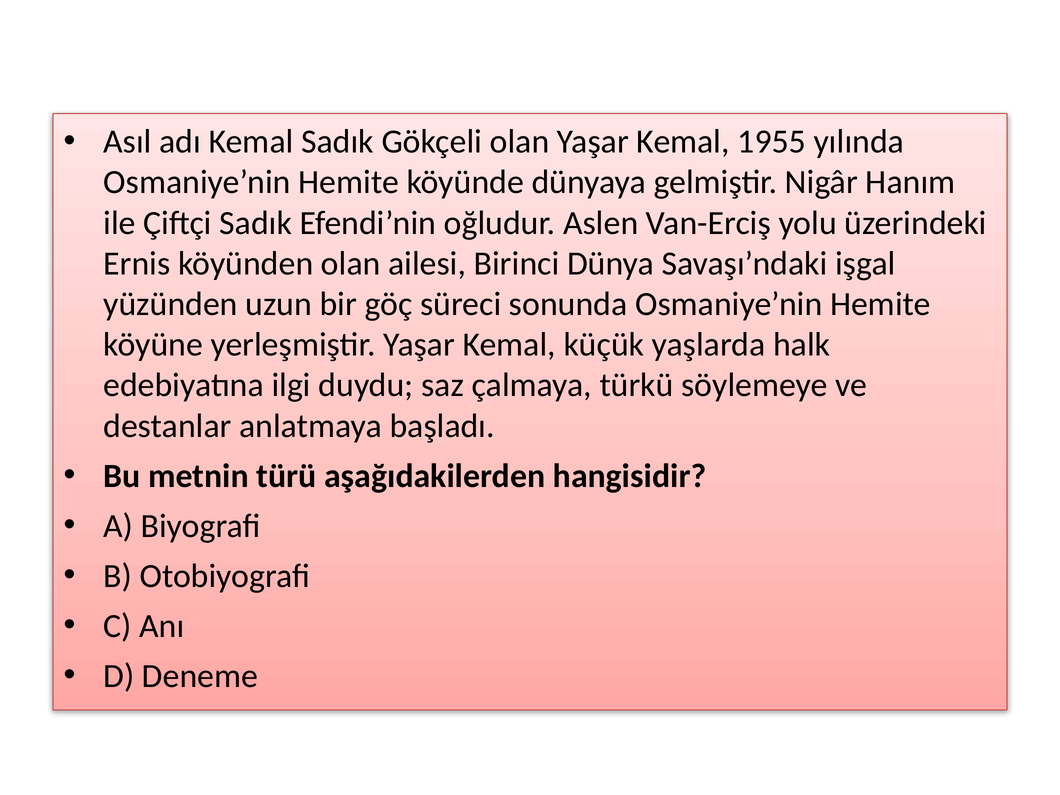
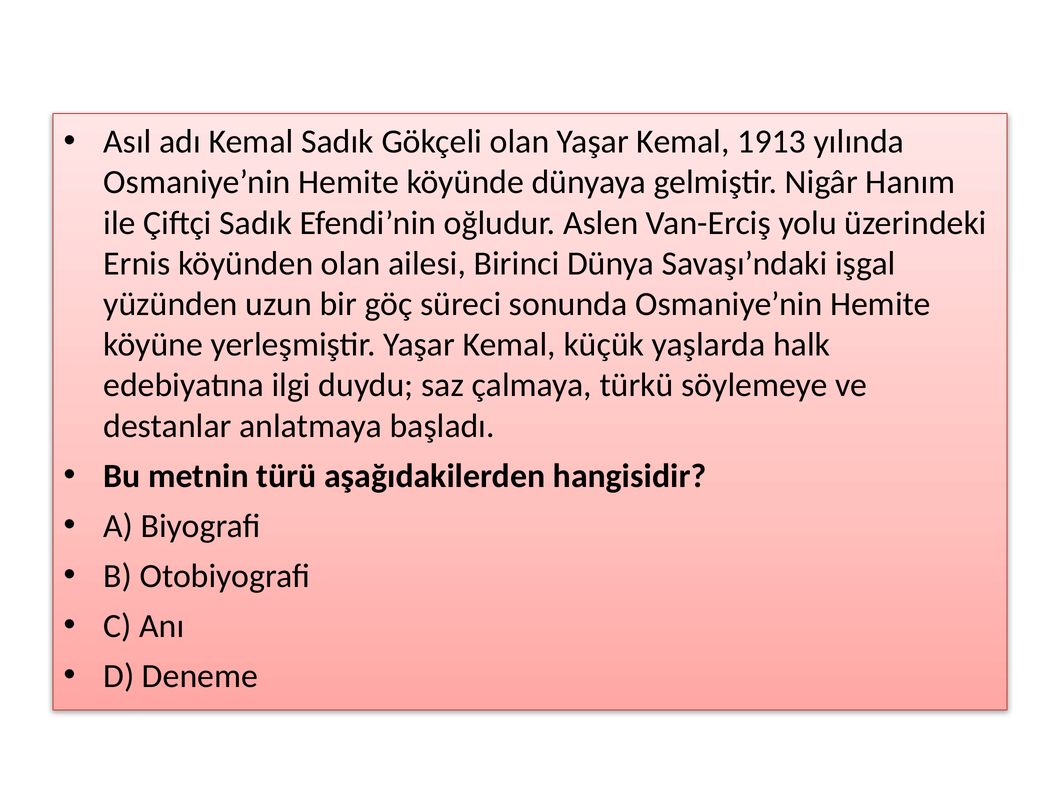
1955: 1955 -> 1913 (772, 142)
